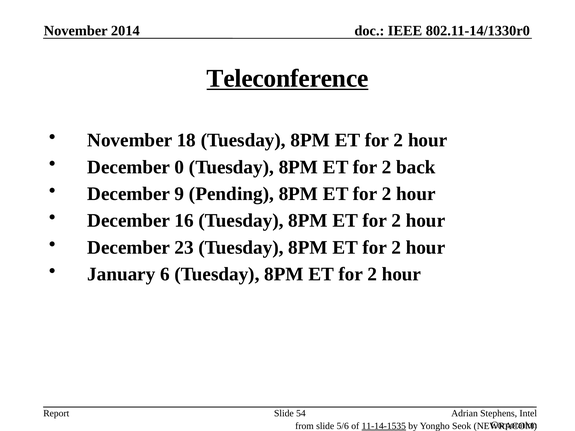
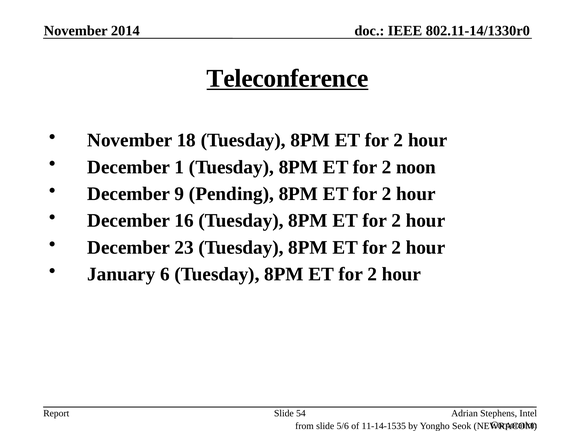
0: 0 -> 1 (179, 167)
back: back -> noon (416, 167)
11-14-1535 underline: present -> none (384, 426)
